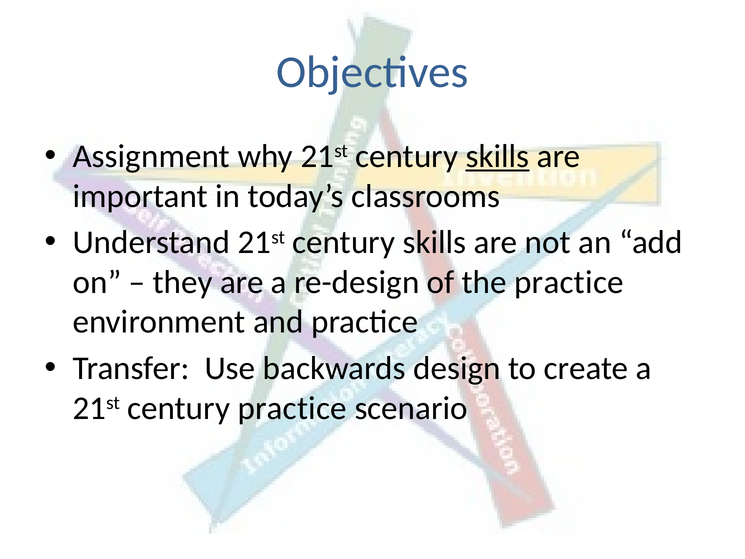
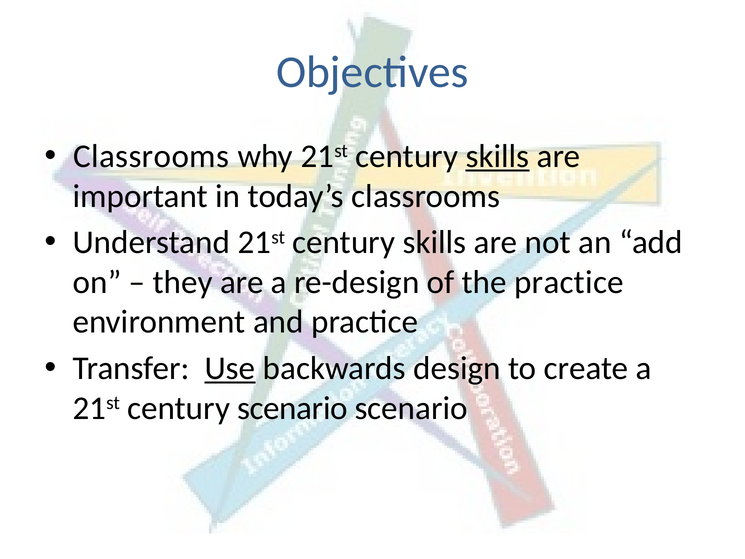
Assignment: Assignment -> Classrooms (151, 156)
Use underline: none -> present (230, 368)
century practice: practice -> scenario (292, 408)
